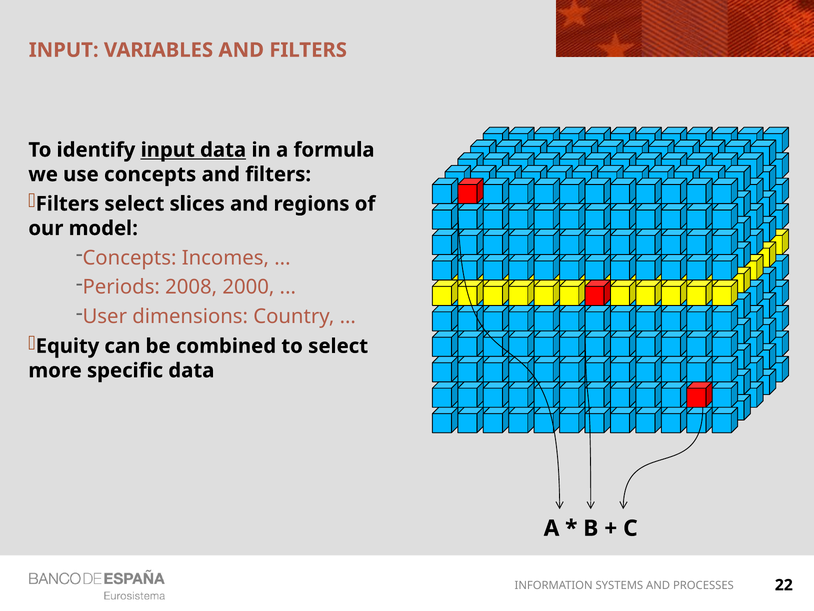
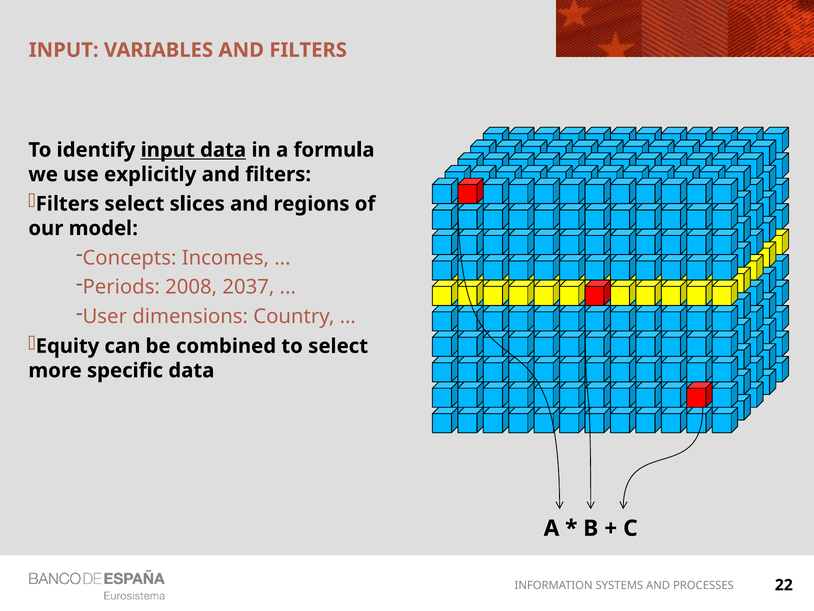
use concepts: concepts -> explicitly (150, 174)
2000: 2000 -> 2037 (248, 287)
